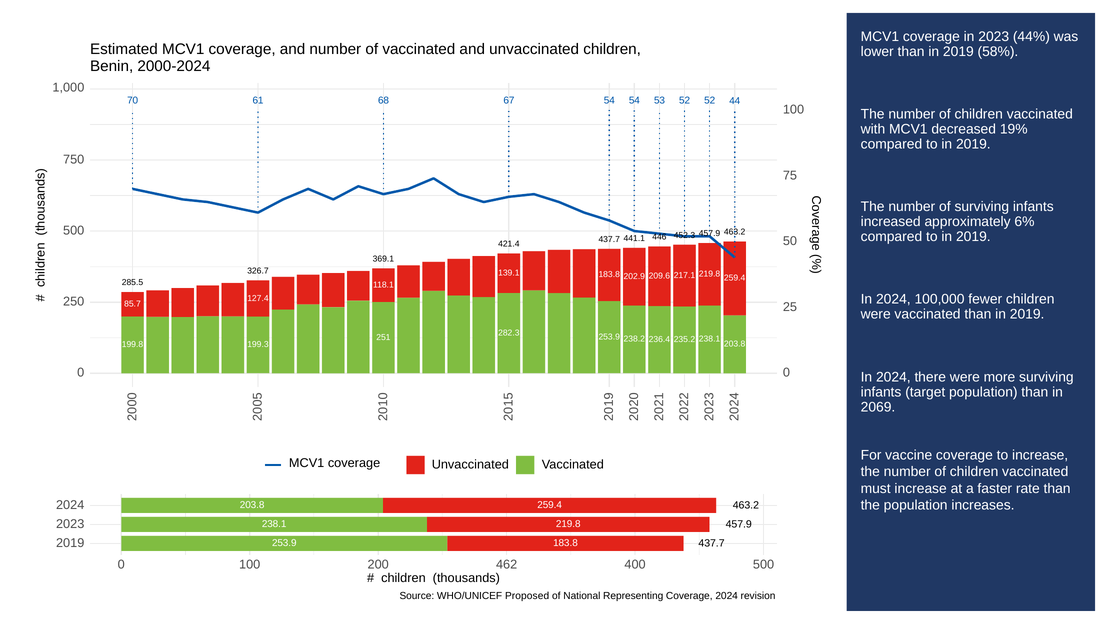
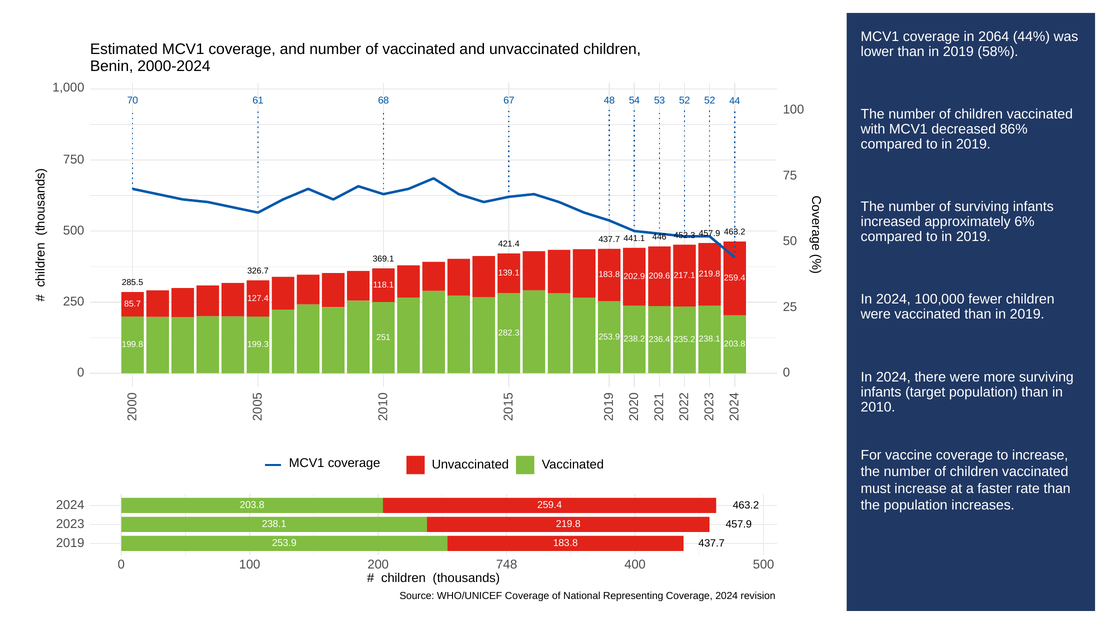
in 2023: 2023 -> 2064 (994, 36)
67 54: 54 -> 48 (609, 101)
19%: 19% -> 86% (1014, 129)
2069: 2069 -> 2010 (878, 407)
462: 462 -> 748 (507, 564)
WHO/UNICEF Proposed: Proposed -> Coverage (527, 596)
